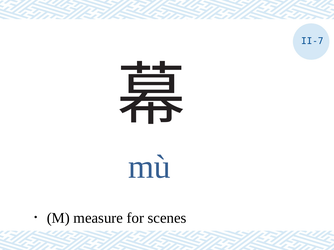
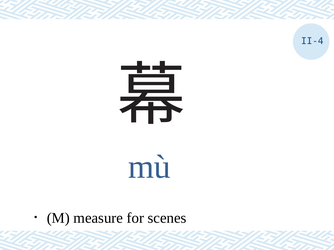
II-7: II-7 -> II-4 (312, 41)
